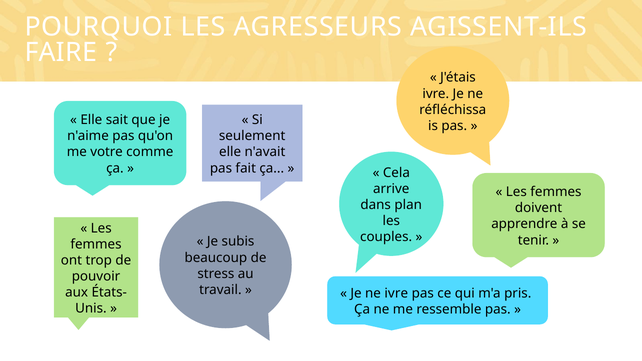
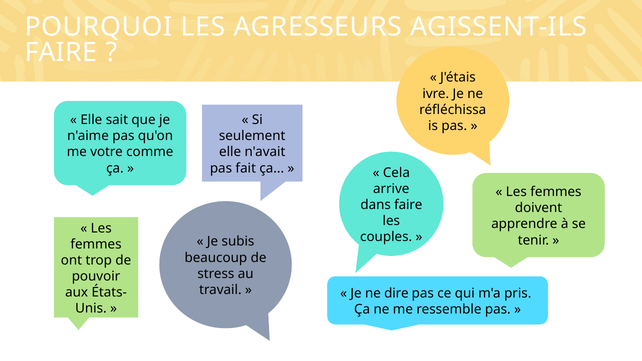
dans plan: plan -> faire (408, 205)
ne ivre: ivre -> dire (396, 293)
